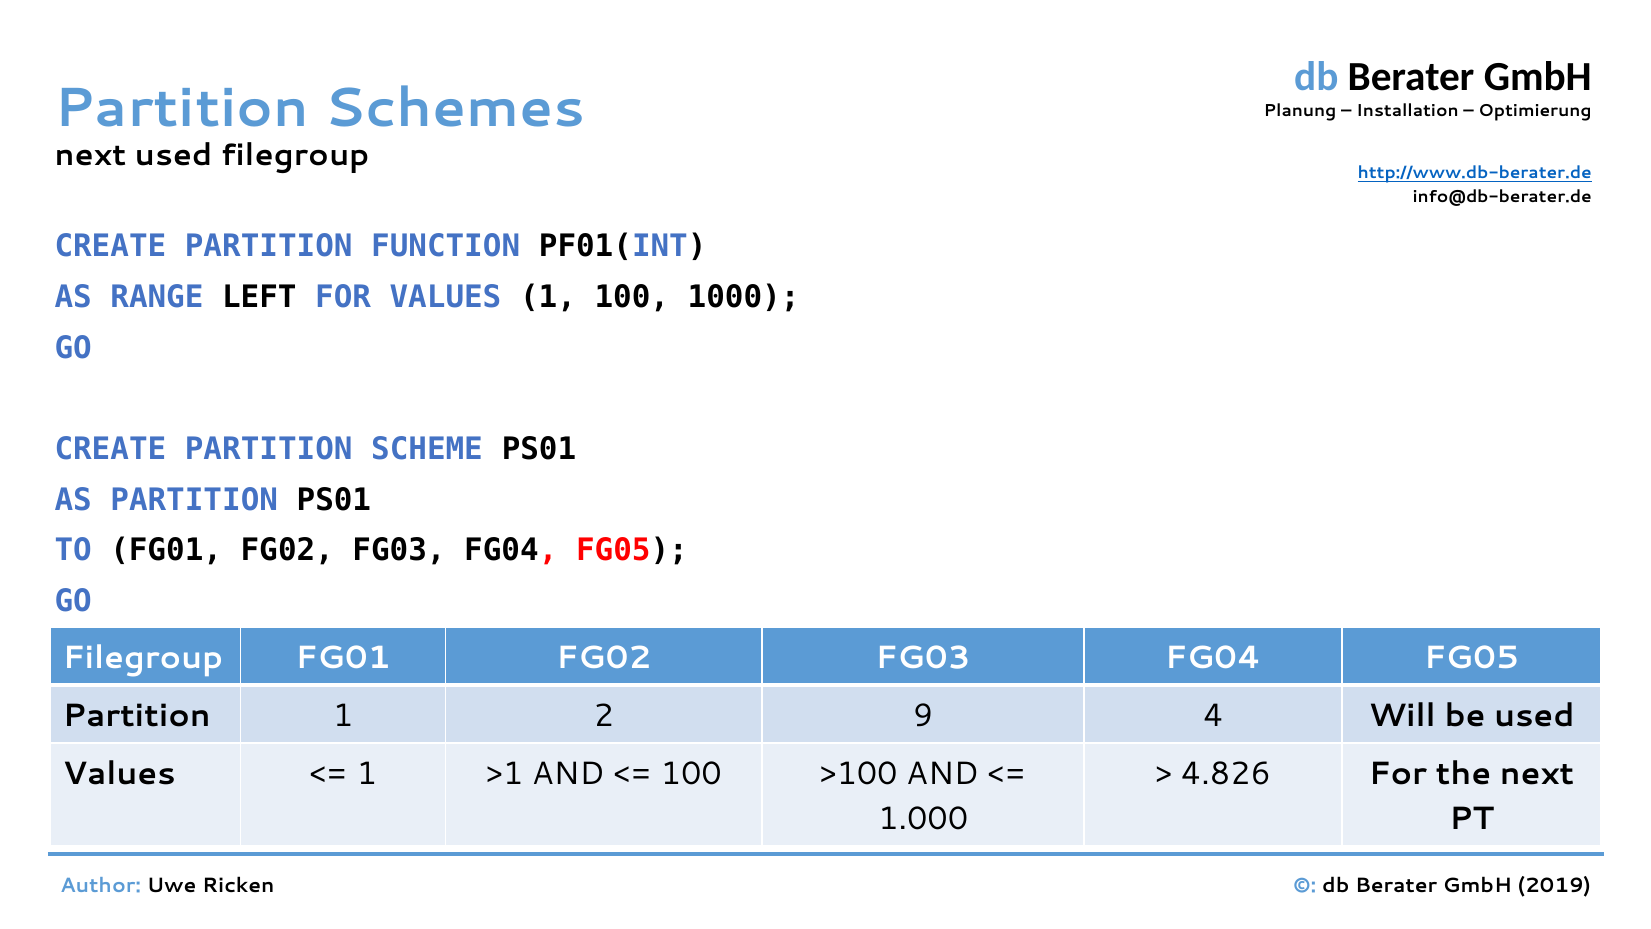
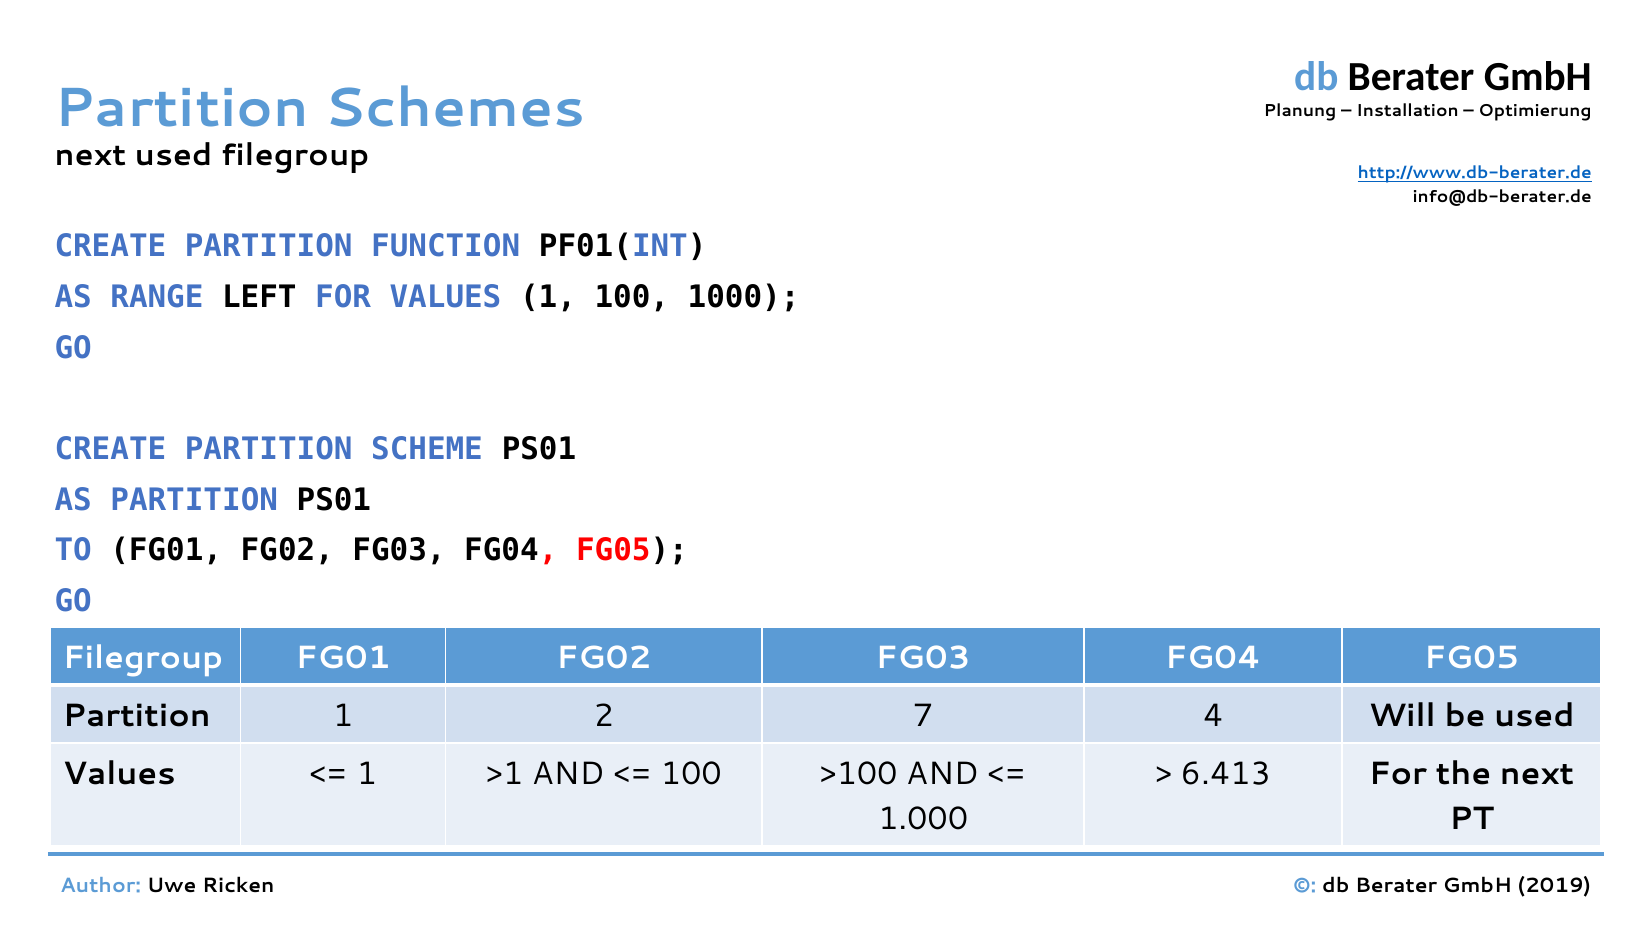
9: 9 -> 7 (923, 715)
4.826: 4.826 -> 6.413 (1226, 773)
